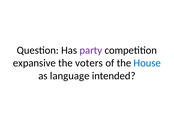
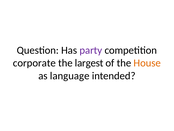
expansive: expansive -> corporate (34, 63)
voters: voters -> largest (89, 63)
House colour: blue -> orange (147, 63)
